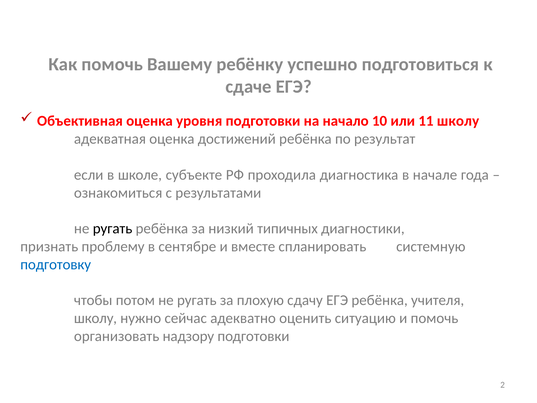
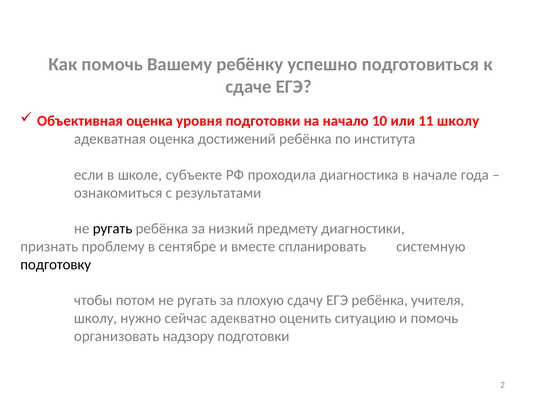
результат: результат -> института (385, 139)
типичных: типичных -> предмету (288, 228)
подготовку colour: blue -> black (56, 264)
